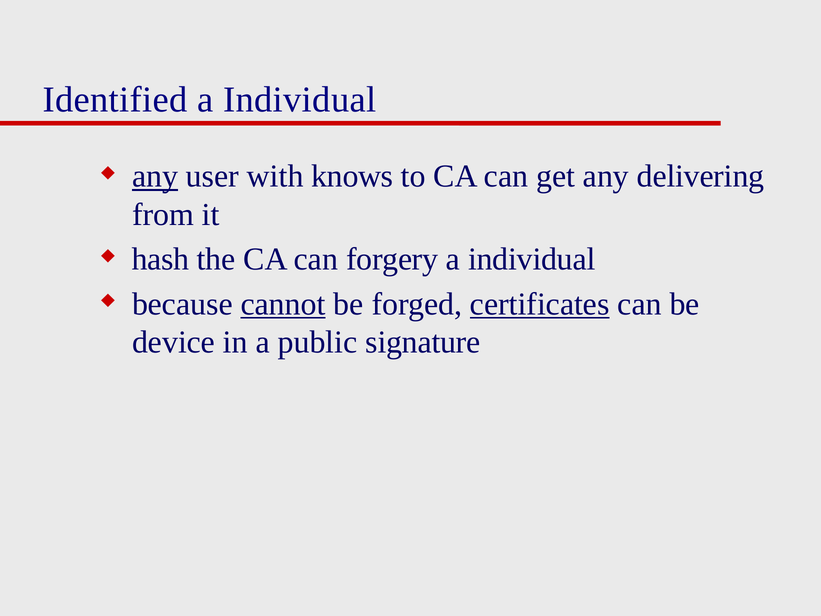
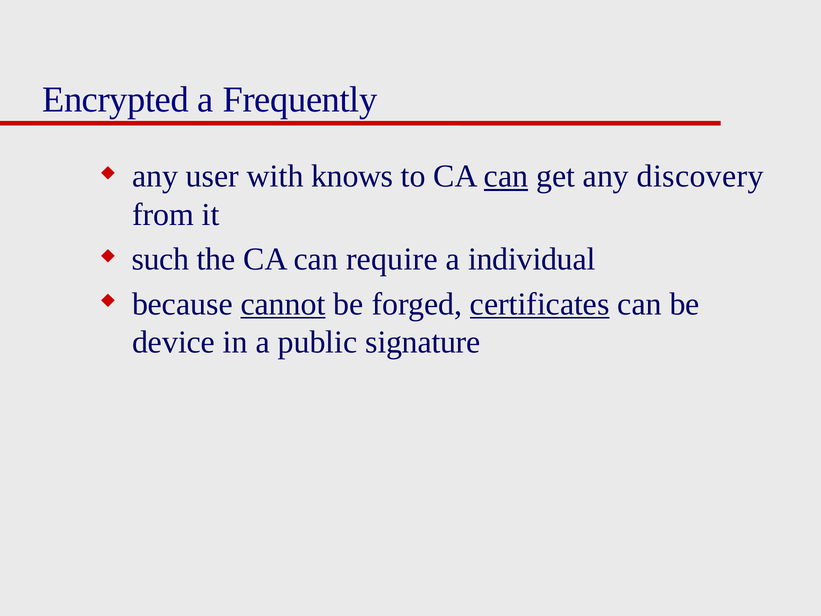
Identified: Identified -> Encrypted (116, 100)
Individual: Individual -> Frequently (300, 100)
any underline: present -> none (155, 176)
can underline: none -> present (506, 176)
delivering: delivering -> discovery (700, 176)
hash: hash -> such (160, 259)
forgery: forgery -> require (392, 259)
